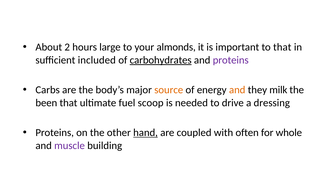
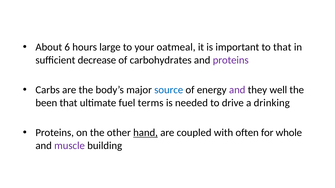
2: 2 -> 6 (67, 47)
almonds: almonds -> oatmeal (176, 47)
included: included -> decrease (97, 60)
carbohydrates underline: present -> none (161, 60)
source colour: orange -> blue (169, 90)
and colour: orange -> purple (237, 90)
milk: milk -> well (278, 90)
scoop: scoop -> terms (151, 103)
dressing: dressing -> drinking (272, 103)
